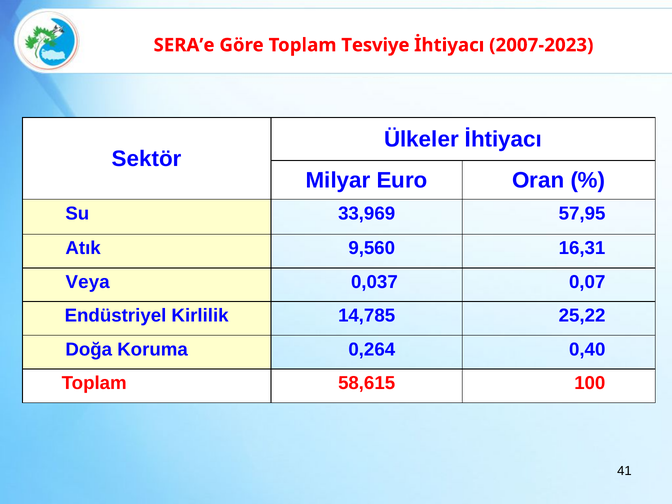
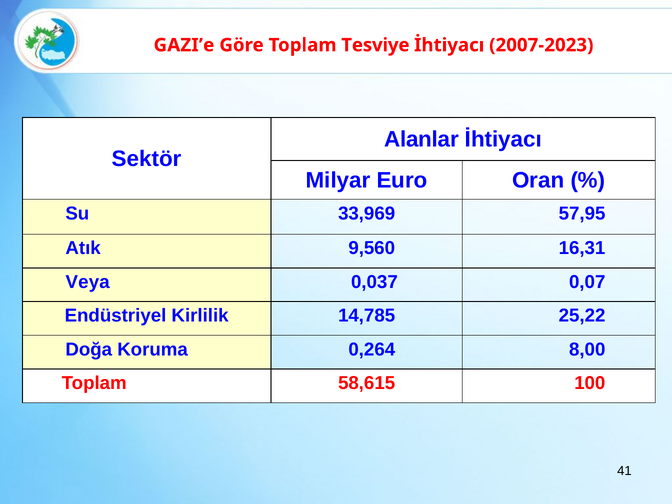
SERA’e: SERA’e -> GAZI’e (184, 45)
Ülkeler: Ülkeler -> Alanlar (421, 139)
0,40: 0,40 -> 8,00 (587, 349)
